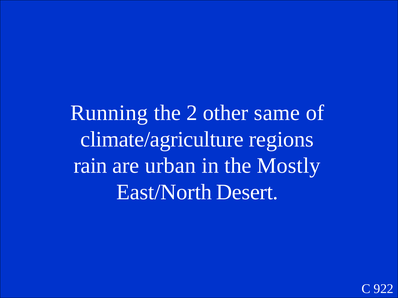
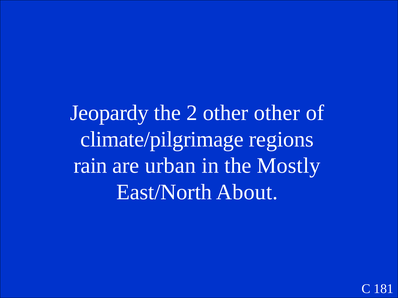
Running: Running -> Jeopardy (109, 113)
other same: same -> other (277, 113)
climate/agriculture: climate/agriculture -> climate/pilgrimage (162, 139)
Desert: Desert -> About (247, 193)
922: 922 -> 181 (384, 289)
